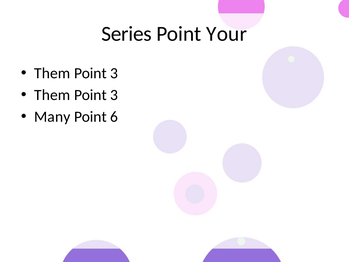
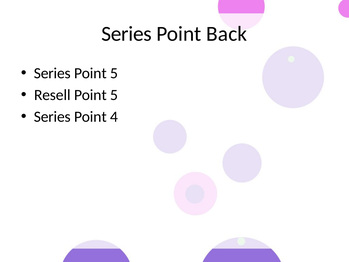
Your: Your -> Back (227, 34)
Them: Them -> Series (52, 73)
3: 3 -> 5 (114, 73)
Them: Them -> Resell (52, 95)
3: 3 -> 5 (114, 95)
Many: Many -> Series (52, 117)
6: 6 -> 4 (114, 117)
